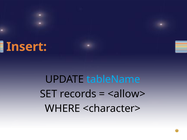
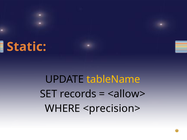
Insert: Insert -> Static (26, 47)
tableName colour: light blue -> yellow (113, 80)
<character>: <character> -> <precision> (112, 109)
